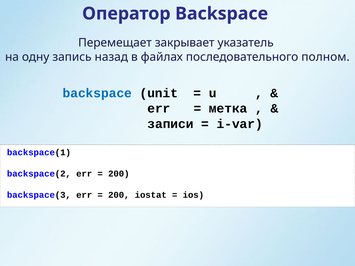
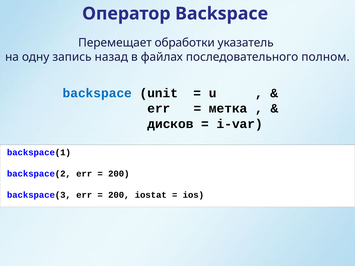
закрывает: закрывает -> обработки (185, 43)
записи: записи -> дисков (170, 124)
